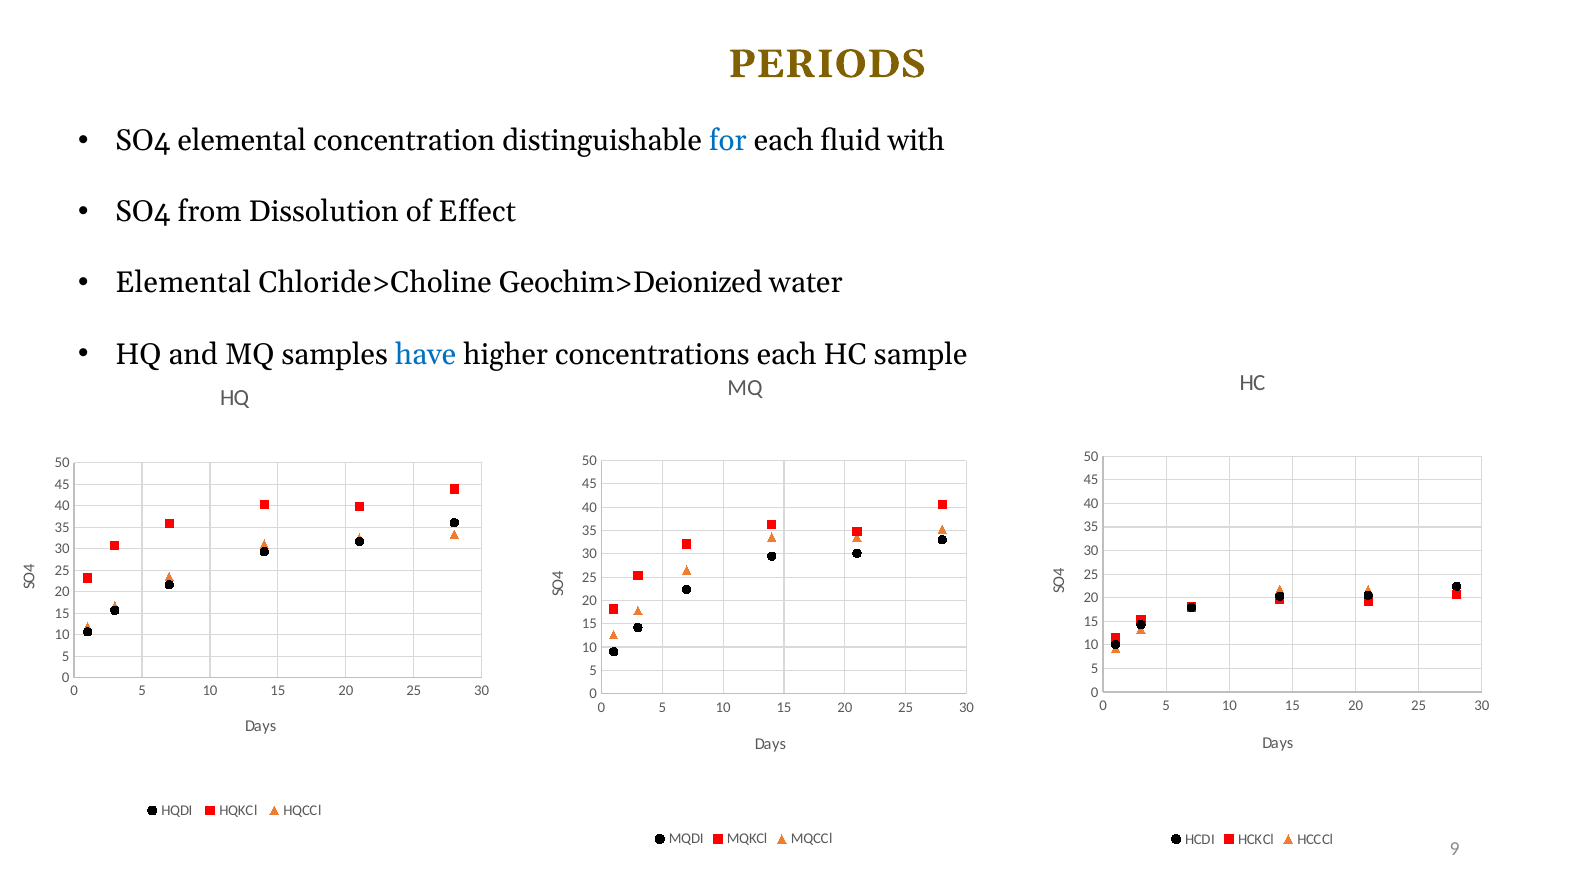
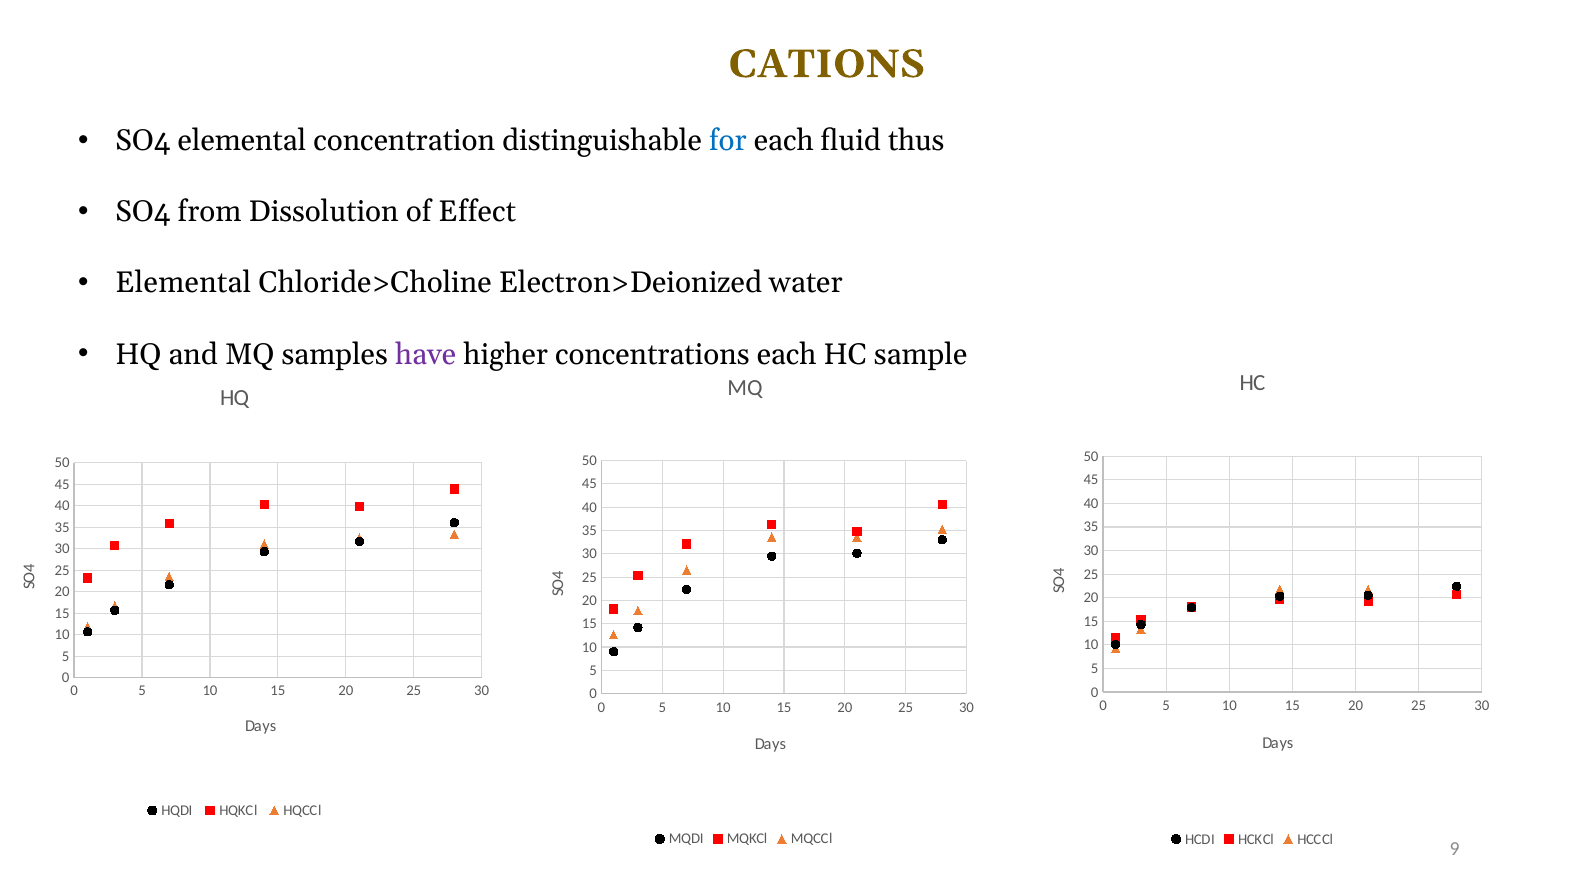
PERIODS: PERIODS -> CATIONS (827, 64)
with: with -> thus (916, 141)
Geochim>Deionized: Geochim>Deionized -> Electron>Deionized (630, 283)
have colour: blue -> purple (426, 354)
